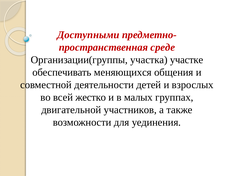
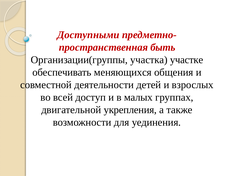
среде: среде -> быть (163, 47)
жестко: жестко -> доступ (91, 97)
участников: участников -> укрепления (130, 110)
